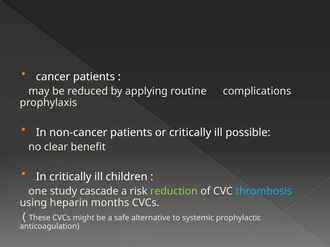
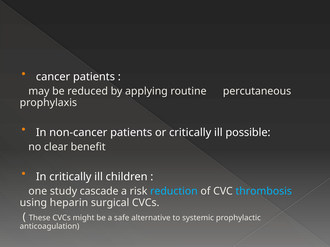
complications: complications -> percutaneous (257, 91)
reduction colour: light green -> light blue (174, 192)
months: months -> surgical (110, 203)
